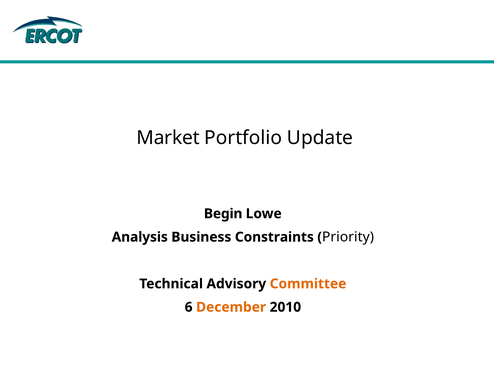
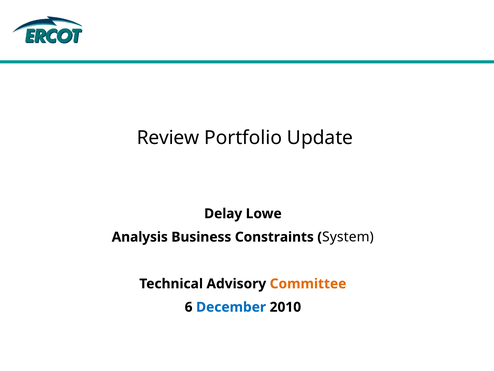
Market: Market -> Review (168, 138)
Begin: Begin -> Delay (223, 213)
Priority: Priority -> System (348, 237)
December colour: orange -> blue (231, 307)
